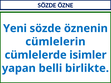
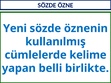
cümlelerin: cümlelerin -> kullanılmış (56, 42)
isimler: isimler -> kelime (88, 55)
